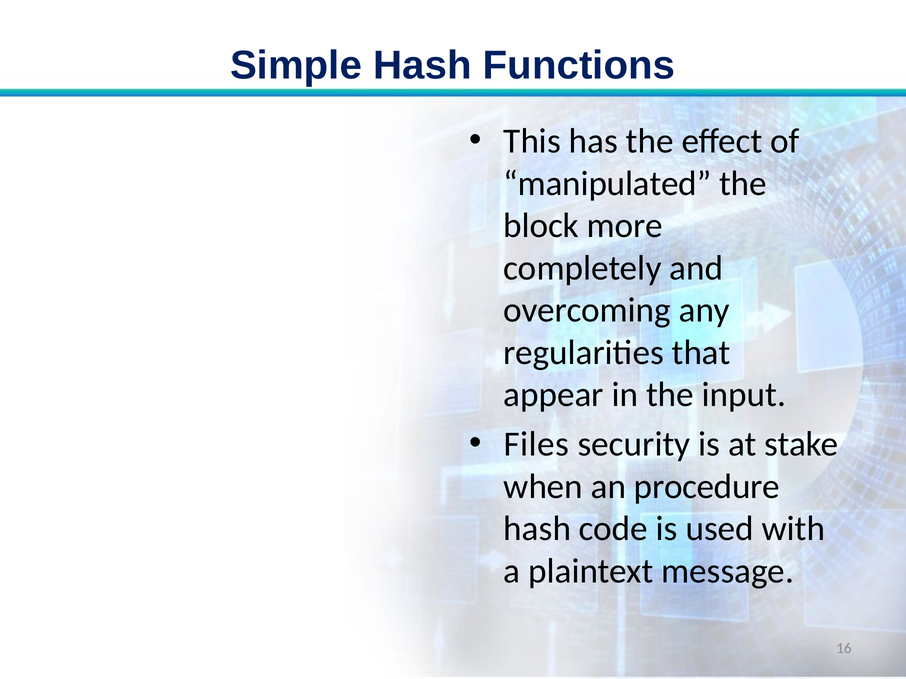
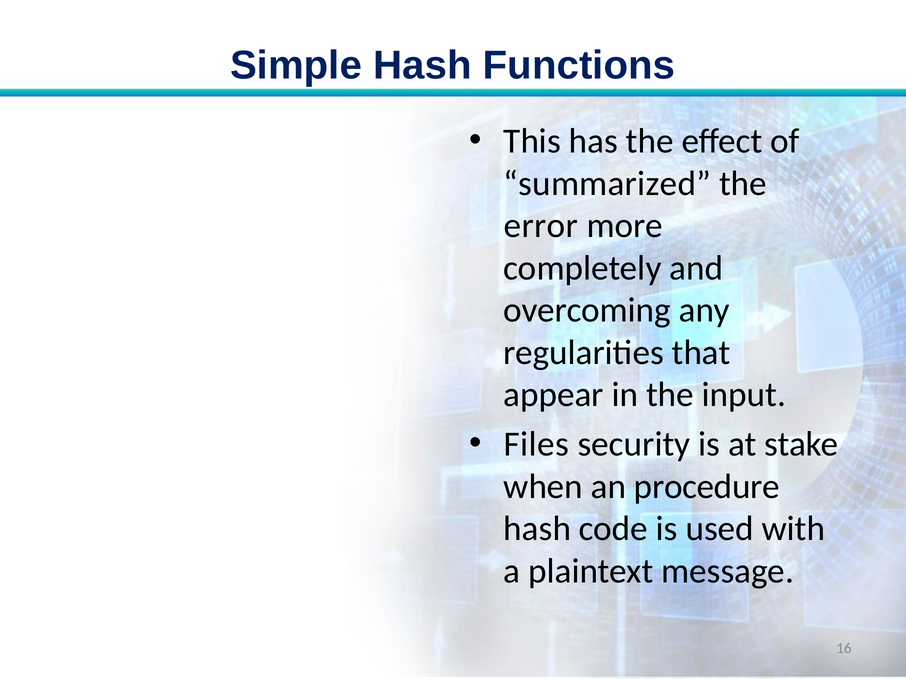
manipulated: manipulated -> summarized (607, 184)
block: block -> error (541, 226)
